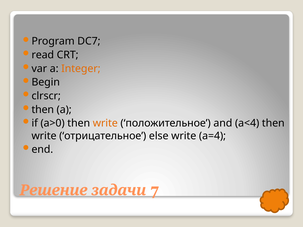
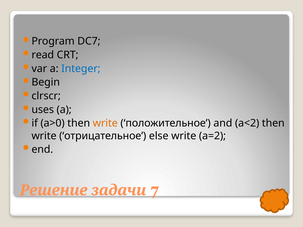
Integer colour: orange -> blue (81, 69)
then: then -> uses (43, 110)
a<4: a<4 -> a<2 (247, 123)
a=4: a=4 -> a=2 (212, 136)
